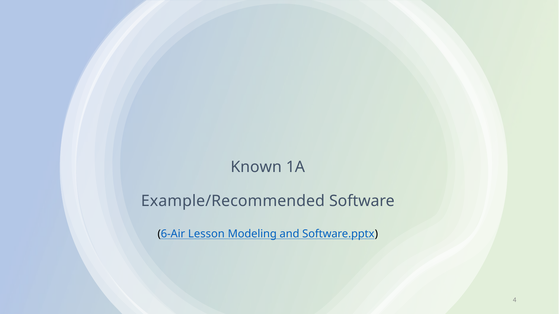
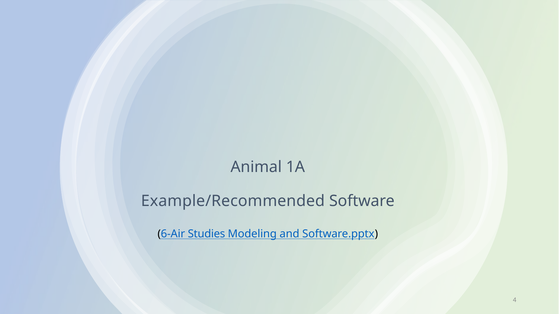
Known: Known -> Animal (256, 167)
Lesson: Lesson -> Studies (206, 234)
